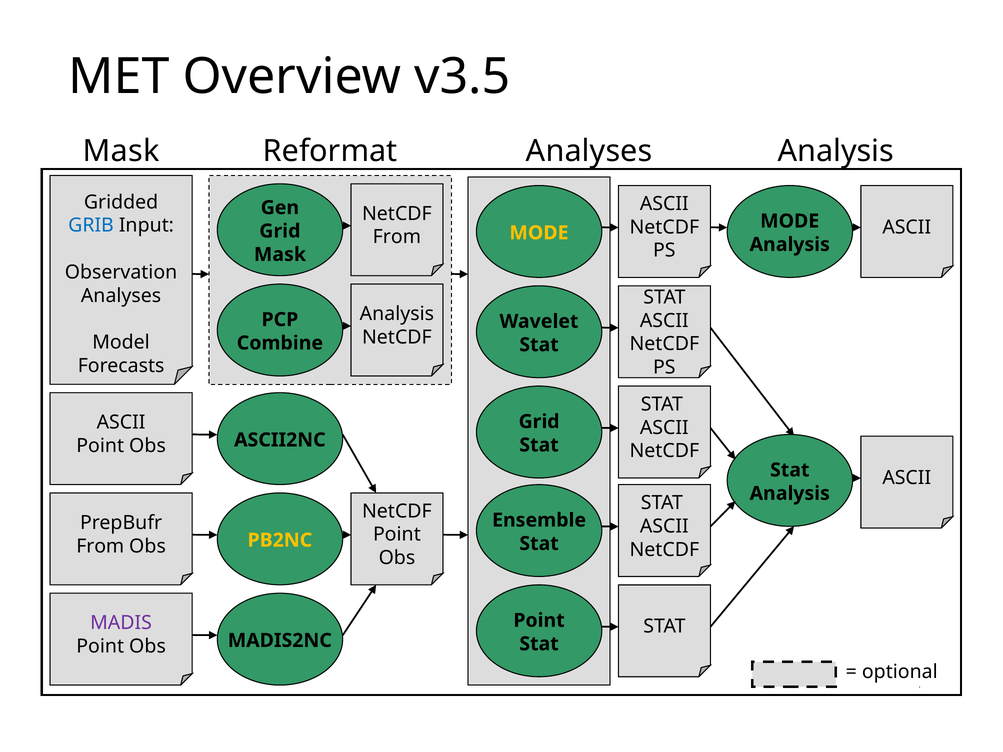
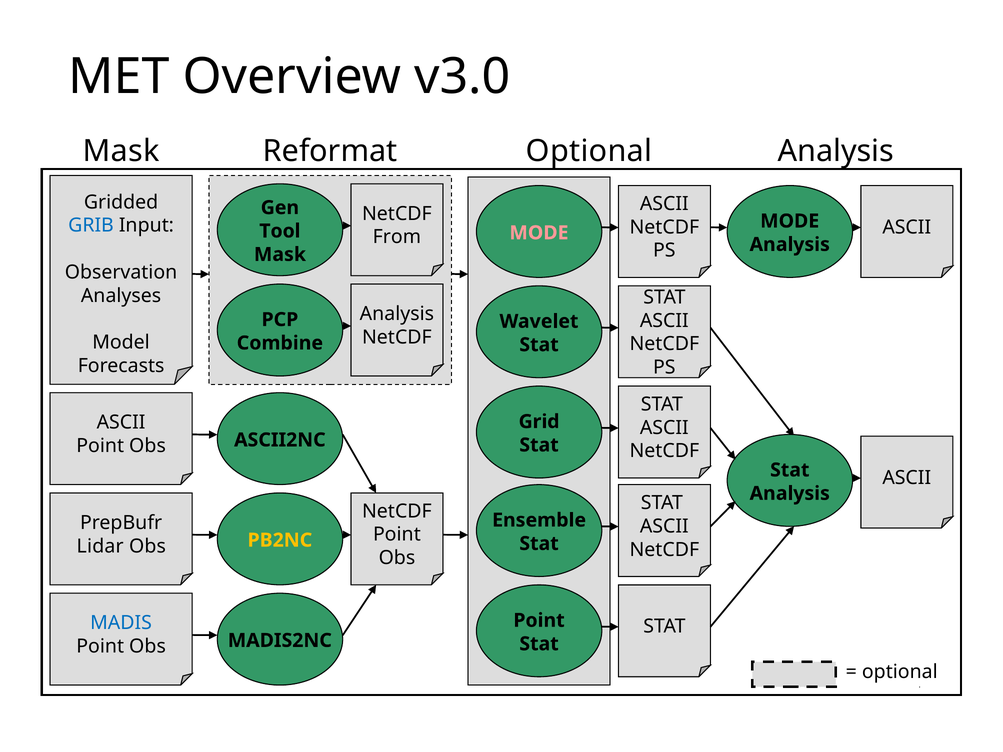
v3.5: v3.5 -> v3.0 (462, 77)
Reformat Analyses: Analyses -> Optional (589, 151)
Grid: Grid -> Tool (280, 231)
MODE colour: yellow -> pink (539, 233)
From: From -> Lidar (100, 546)
MADIS colour: purple -> blue (121, 623)
